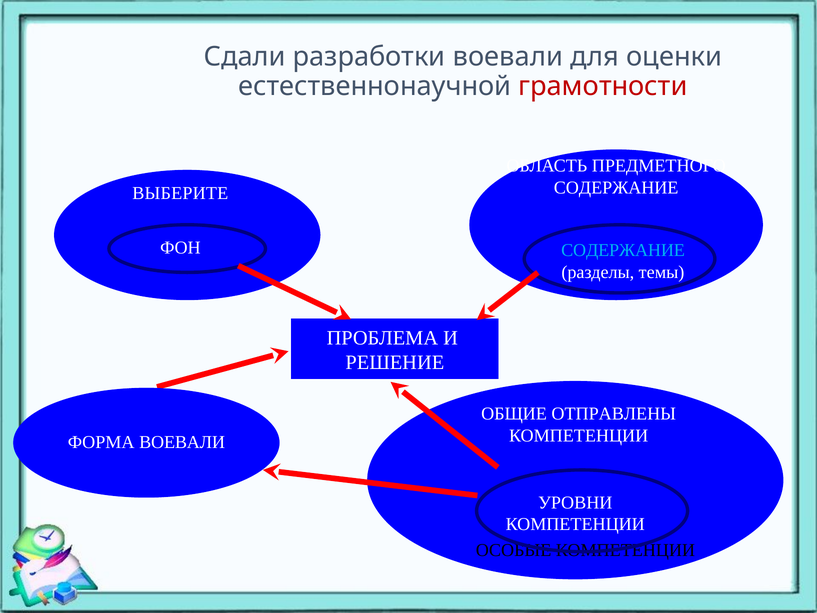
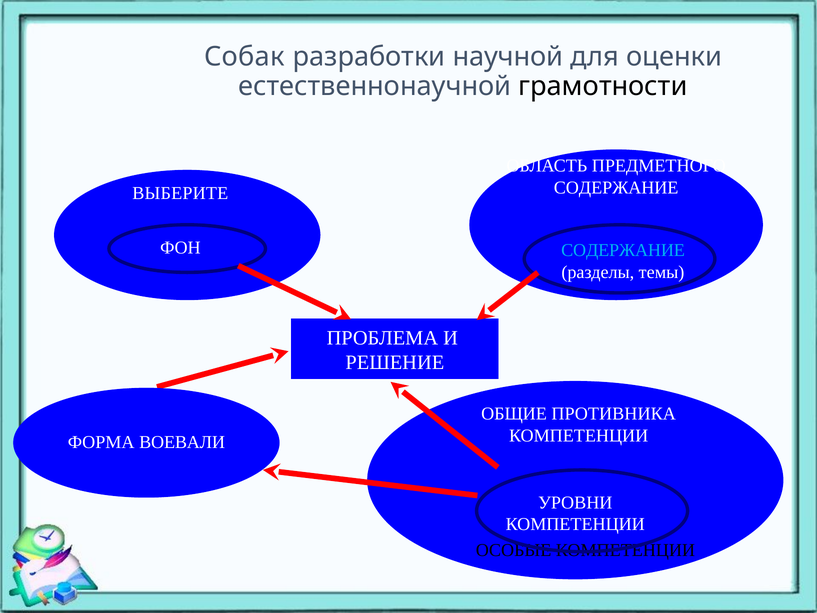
Сдали: Сдали -> Собак (244, 57)
разработки воевали: воевали -> научной (508, 57)
грамотности colour: red -> black (603, 86)
ОТПРАВЛЕНЫ: ОТПРАВЛЕНЫ -> ПРОТИВНИКА (614, 414)
